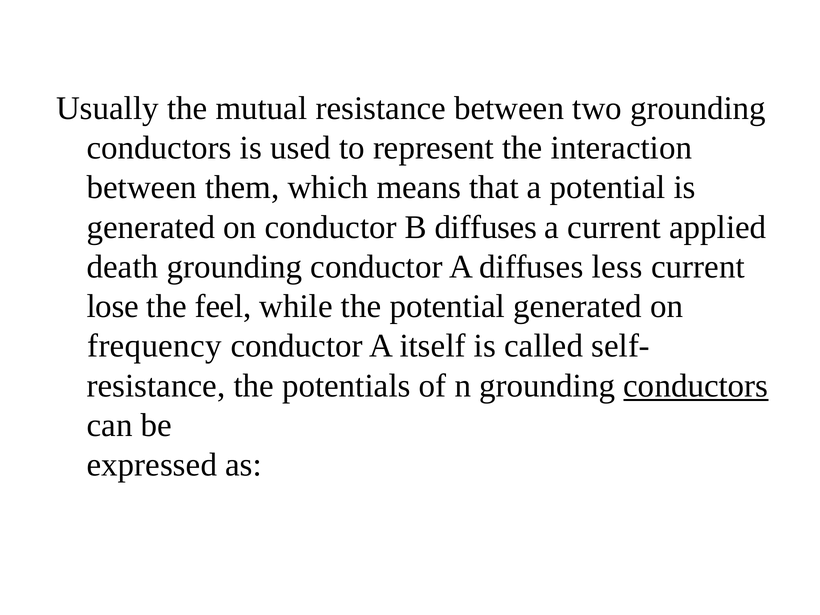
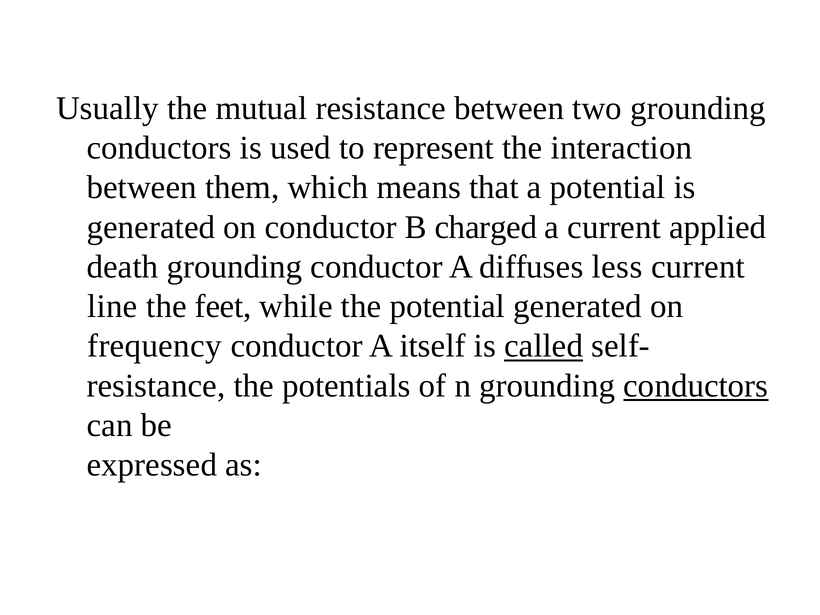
B diffuses: diffuses -> charged (486, 227)
lose: lose -> line (112, 306)
feel: feel -> feet (223, 306)
called underline: none -> present (544, 346)
